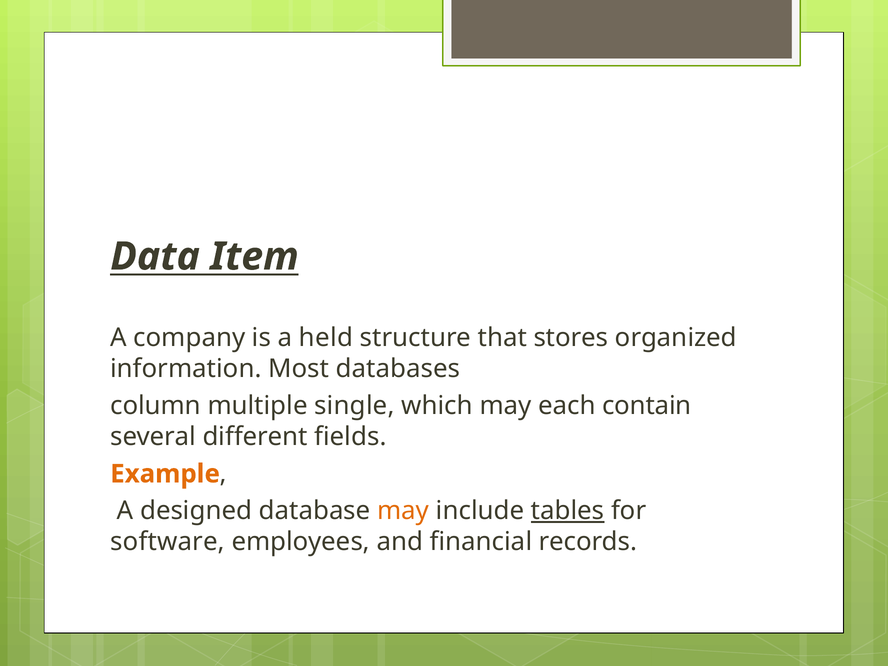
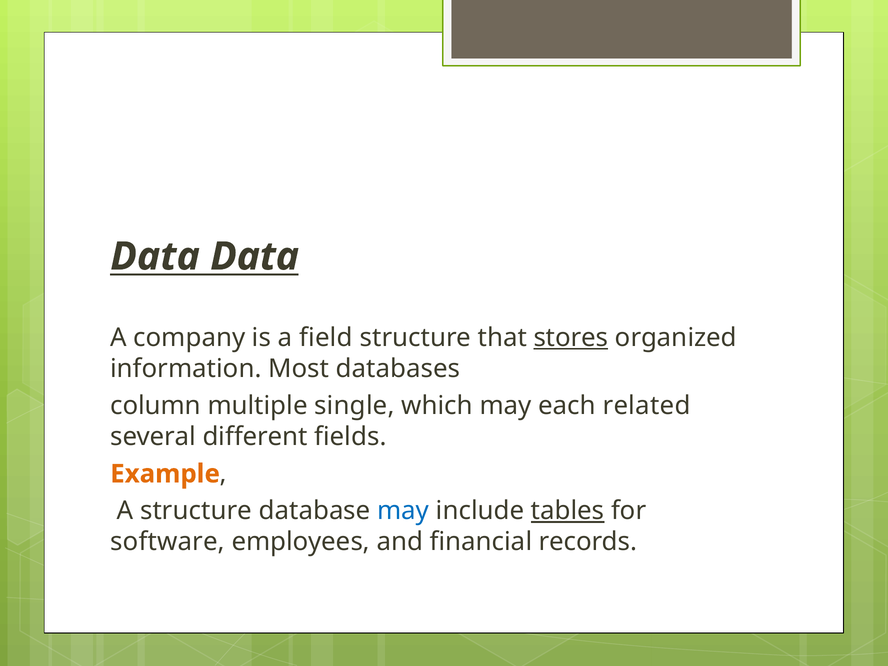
Data Item: Item -> Data (255, 257)
held: held -> field (326, 338)
stores underline: none -> present (571, 338)
contain: contain -> related (647, 406)
A designed: designed -> structure (196, 511)
may colour: orange -> blue (403, 511)
